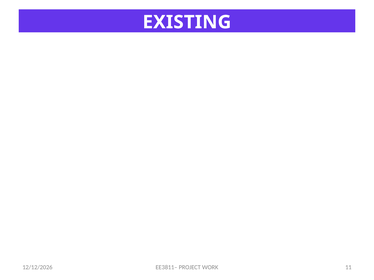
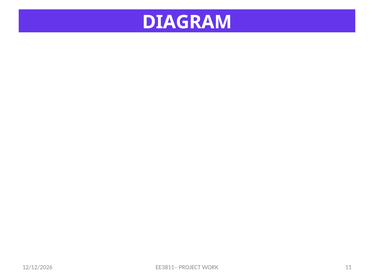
EXISTING: EXISTING -> DIAGRAM (187, 22)
